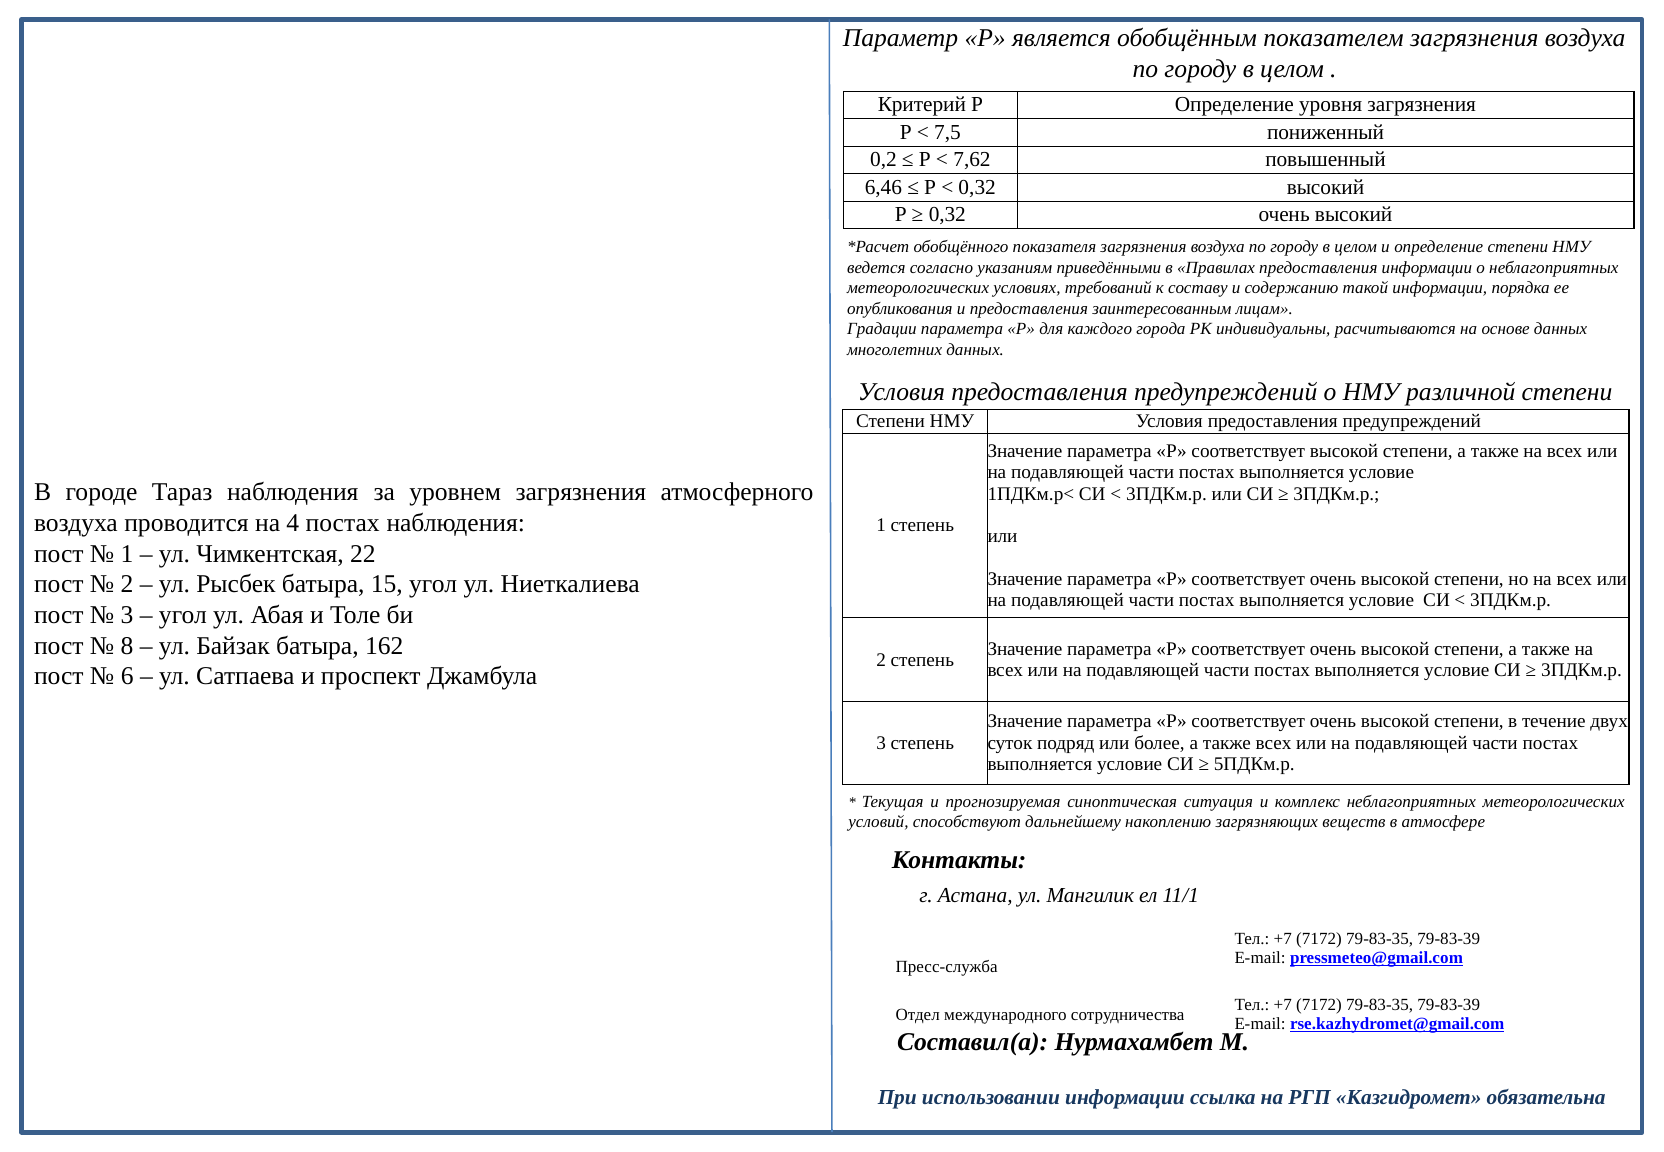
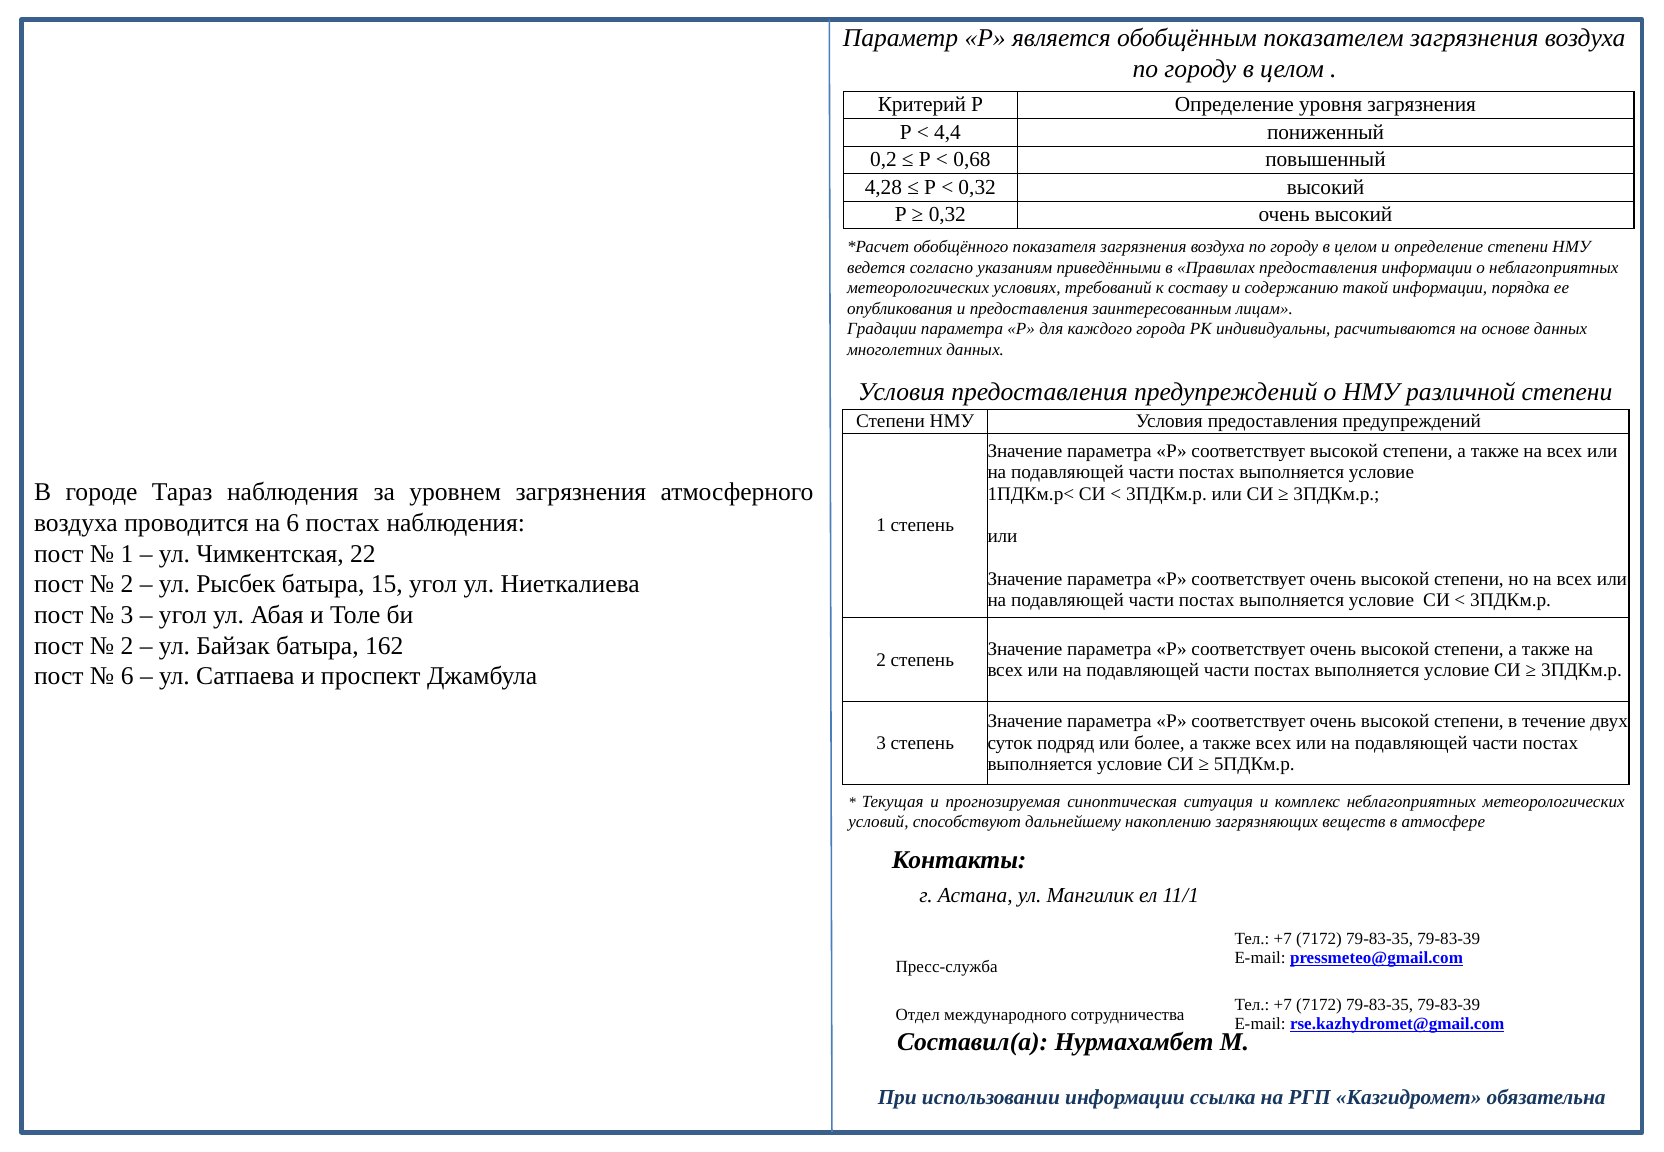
7,5: 7,5 -> 4,4 (947, 132)
7,62: 7,62 -> 0,68 (972, 160)
6,46: 6,46 -> 4,28 (883, 187)
на 4: 4 -> 6 (293, 523)
8: 8 -> 2 (127, 646)
